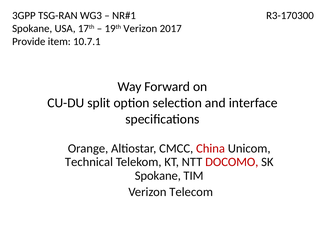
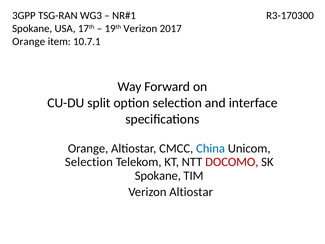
Provide: Provide -> Orange (29, 42)
China colour: red -> blue (211, 148)
Technical: Technical -> Selection (89, 162)
Verizon Telecom: Telecom -> Altiostar (191, 192)
